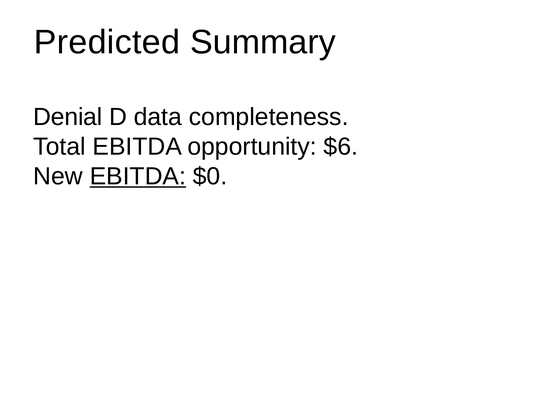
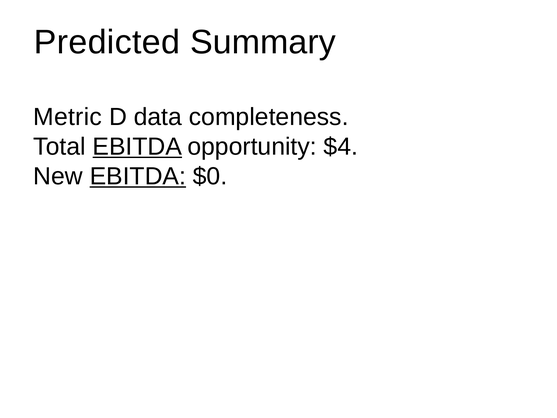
Denial: Denial -> Metric (68, 117)
EBITDA underline: none -> present (137, 147)
$6: $6 -> $4 (341, 147)
